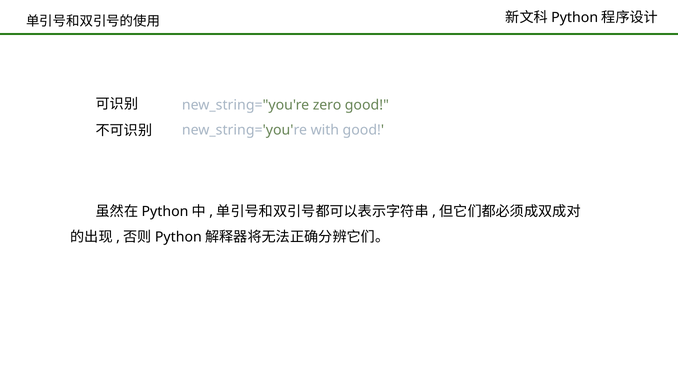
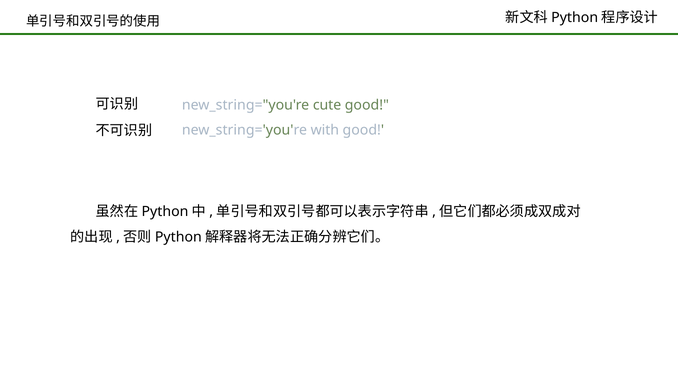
zero: zero -> cute (327, 105)
